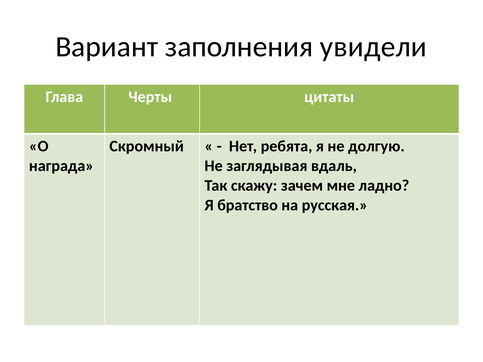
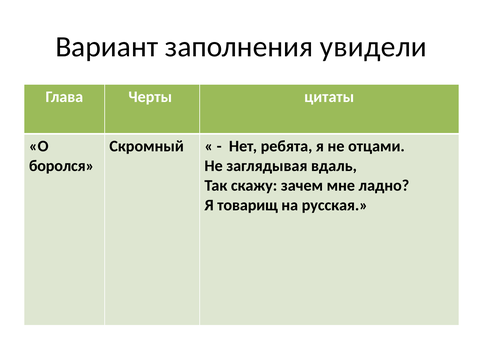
долгую: долгую -> отцами (376, 146)
награда: награда -> боролся (62, 166)
братство: братство -> товарищ (248, 205)
